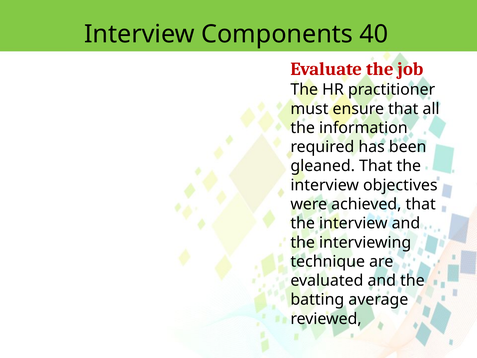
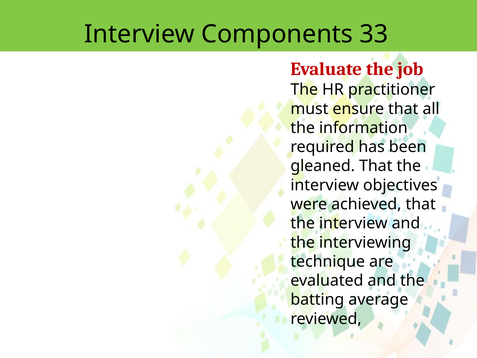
40: 40 -> 33 (374, 34)
